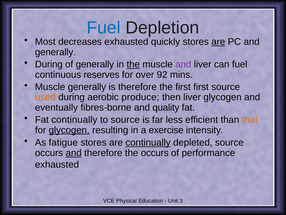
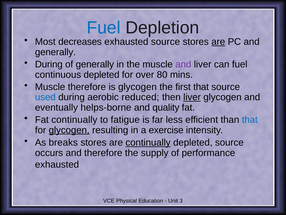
exhausted quickly: quickly -> source (166, 42)
the underline: present -> none (133, 64)
continuous reserves: reserves -> depleted (102, 75)
92: 92 -> 80 (162, 75)
Muscle generally: generally -> therefore (87, 87)
is therefore: therefore -> glycogen (137, 87)
first first: first -> that (201, 87)
used colour: orange -> blue (45, 97)
produce: produce -> reduced (140, 97)
liver underline: none -> present (192, 97)
fibres-borne: fibres-borne -> helps-borne (106, 107)
to source: source -> fatigue (125, 119)
that colour: orange -> blue (250, 119)
fatigue: fatigue -> breaks (63, 142)
and underline: present -> none (74, 153)
the occurs: occurs -> supply (155, 153)
